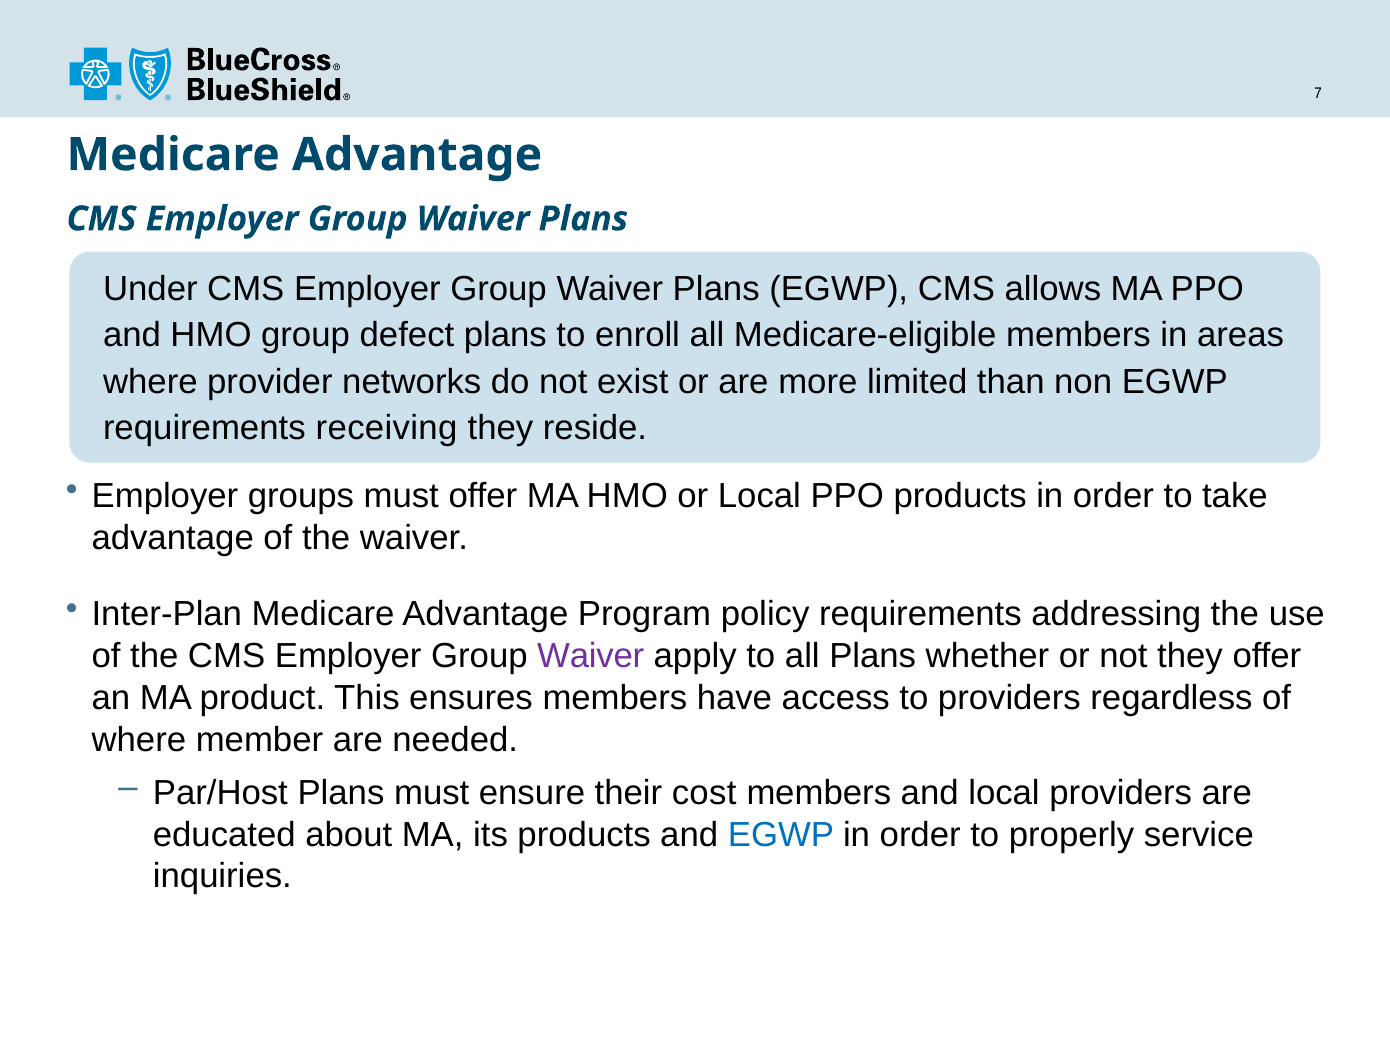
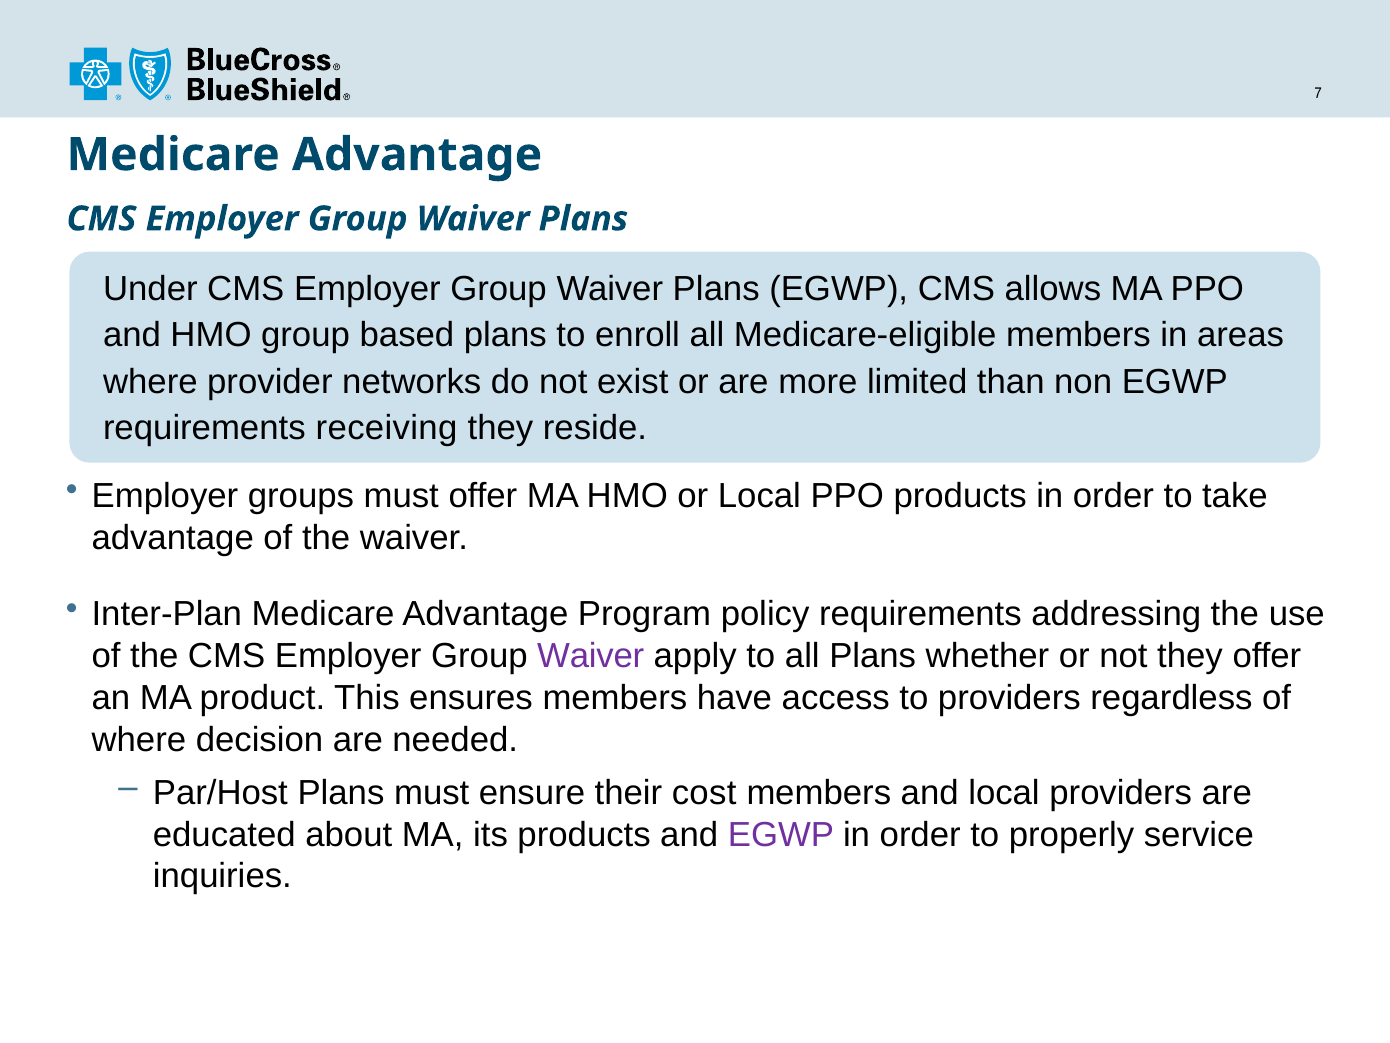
defect: defect -> based (407, 335)
member: member -> decision (259, 739)
EGWP colour: blue -> purple (781, 834)
